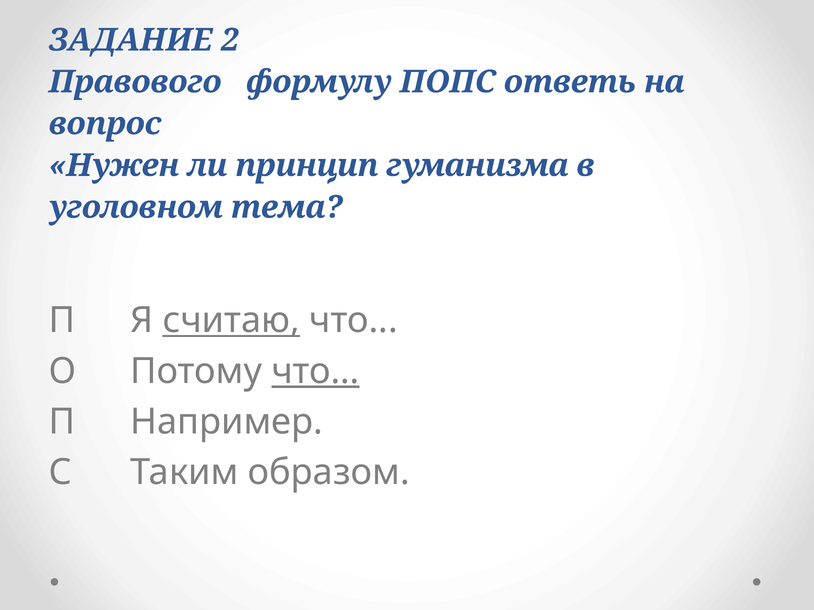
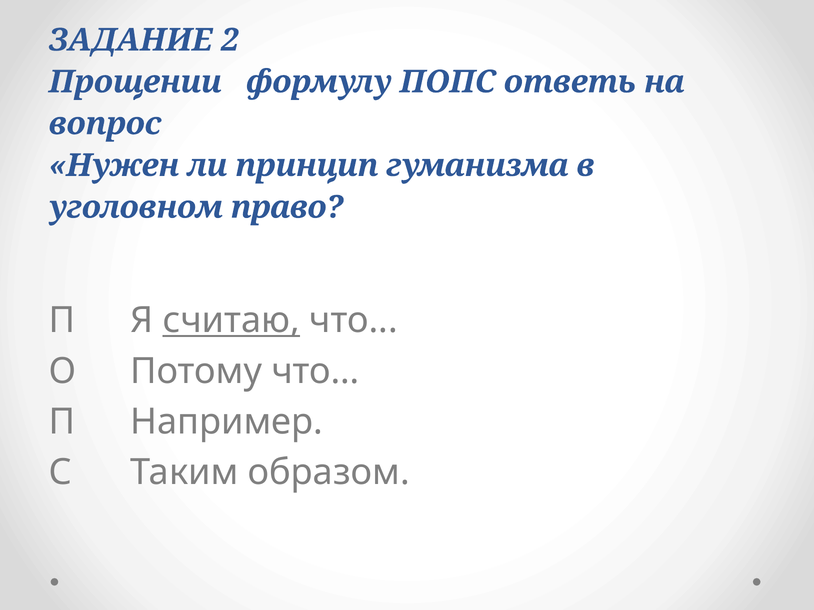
Правового: Правового -> Прощении (135, 82)
тема: тема -> право (287, 207)
что… underline: present -> none (316, 371)
